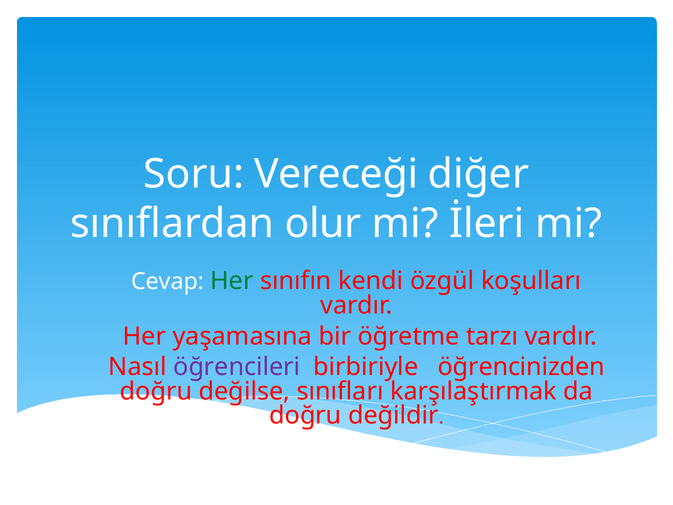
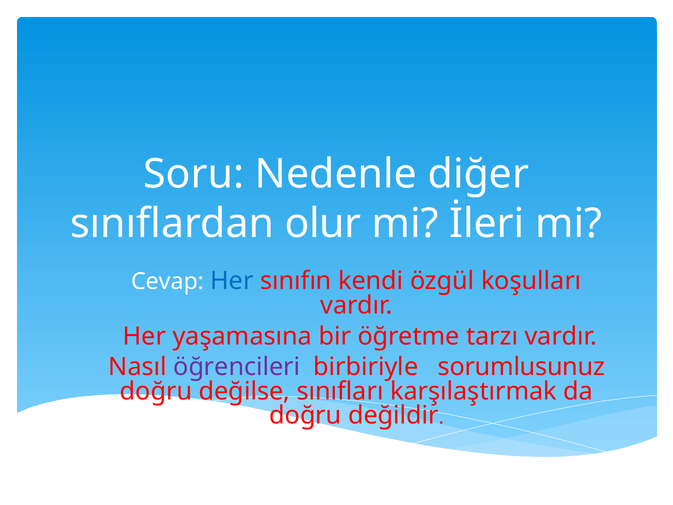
Vereceği: Vereceği -> Nedenle (336, 174)
Her colour: green -> blue (232, 281)
öğrencinizden: öğrencinizden -> sorumlusunuz (521, 367)
